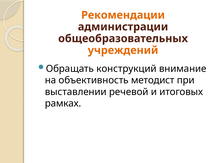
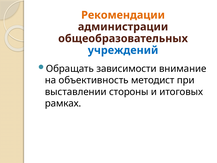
учреждений colour: orange -> blue (123, 50)
конструкций: конструкций -> зависимости (126, 69)
речевой: речевой -> стороны (129, 92)
